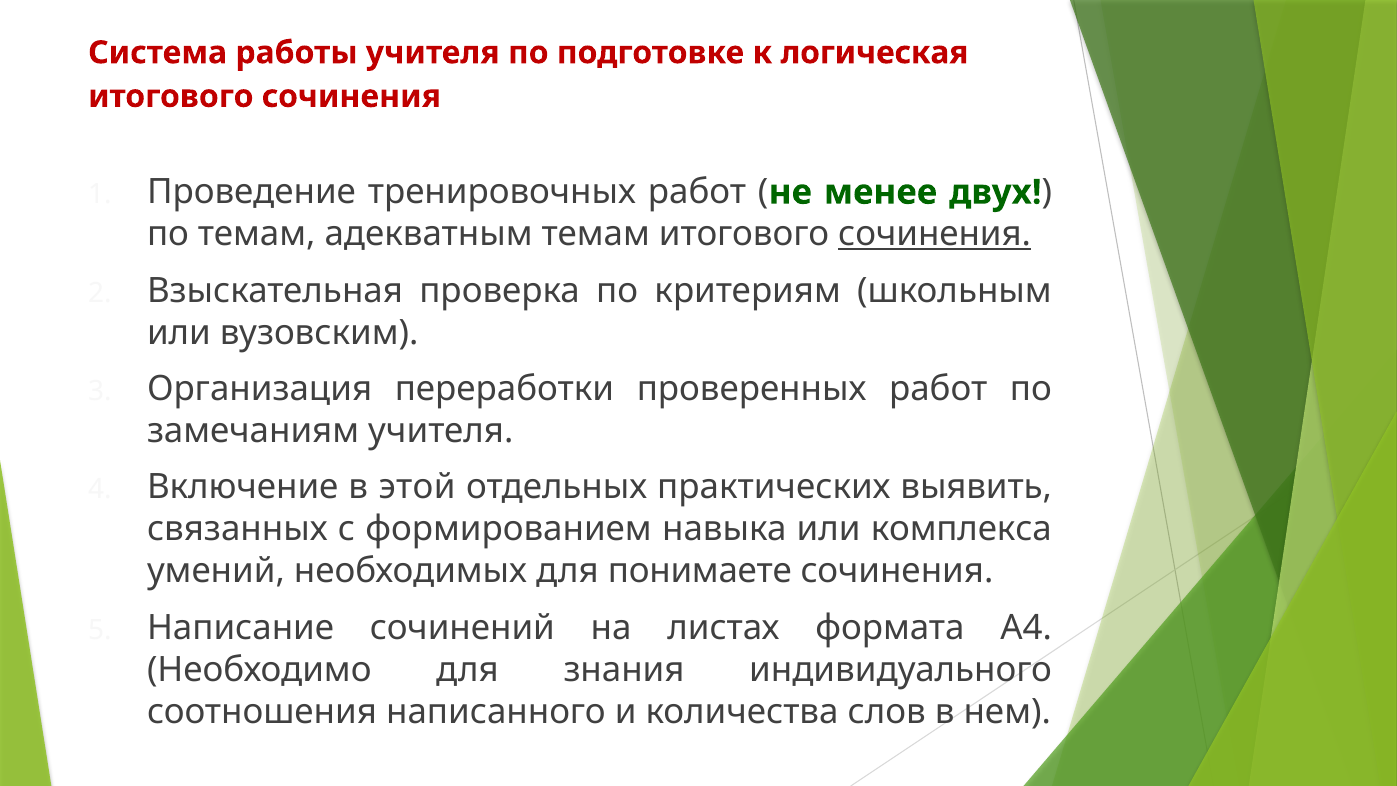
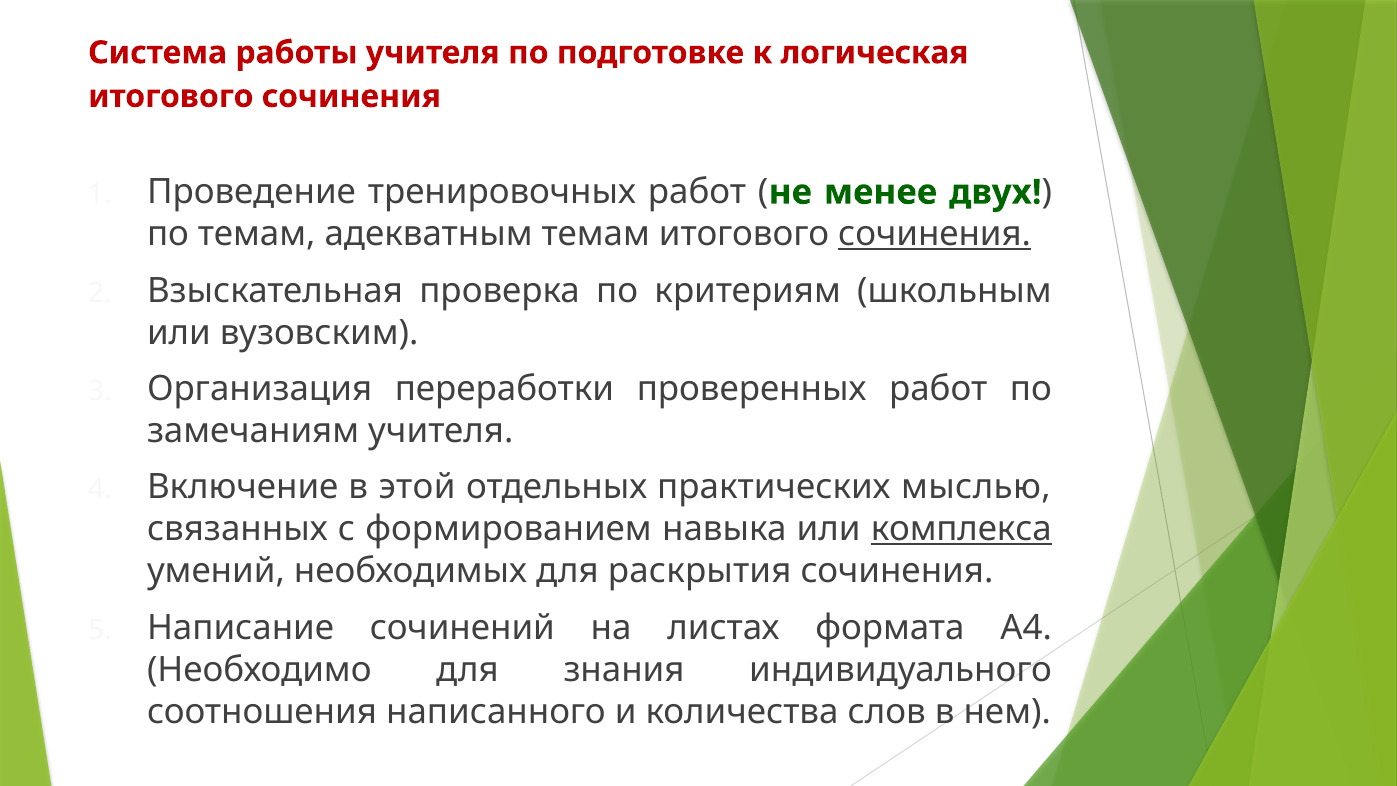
выявить: выявить -> мыслью (976, 487)
комплекса underline: none -> present (961, 529)
понимаете: понимаете -> раскрытия (700, 571)
